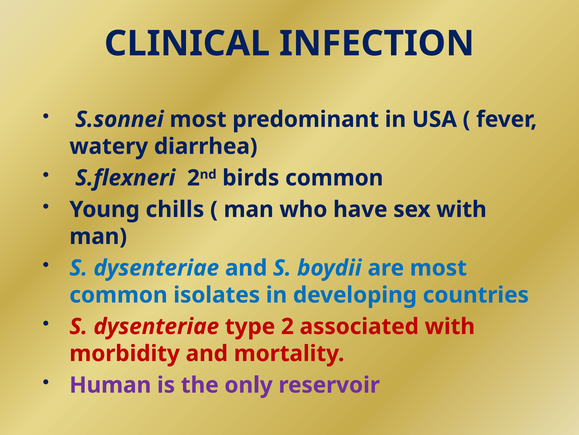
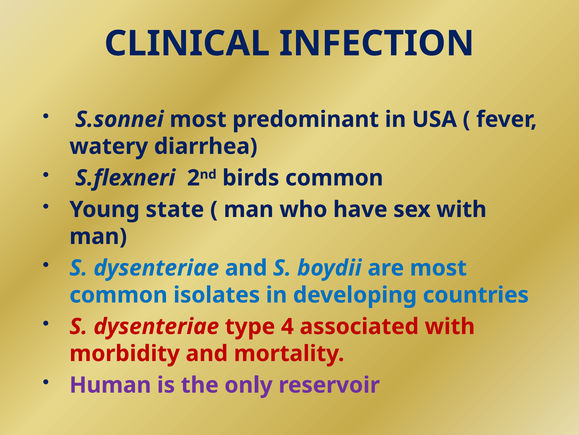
chills: chills -> state (175, 209)
type 2: 2 -> 4 (287, 326)
